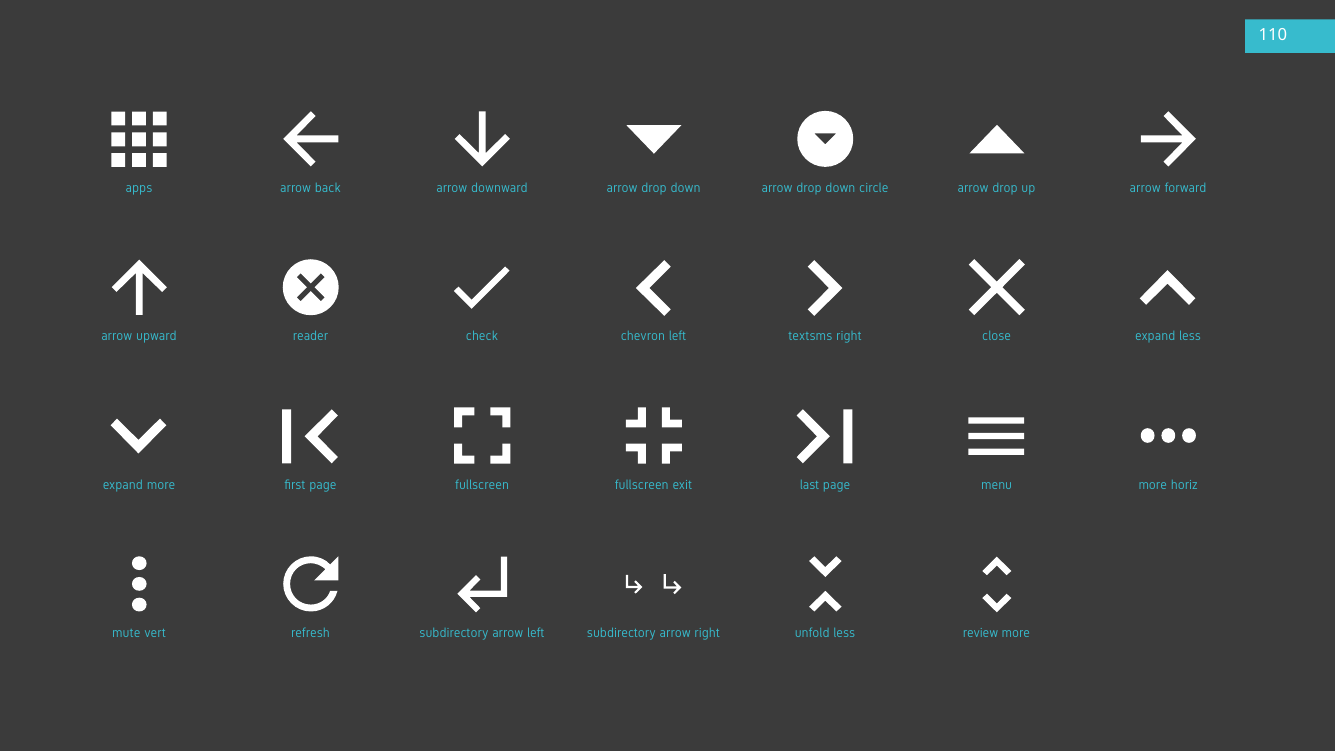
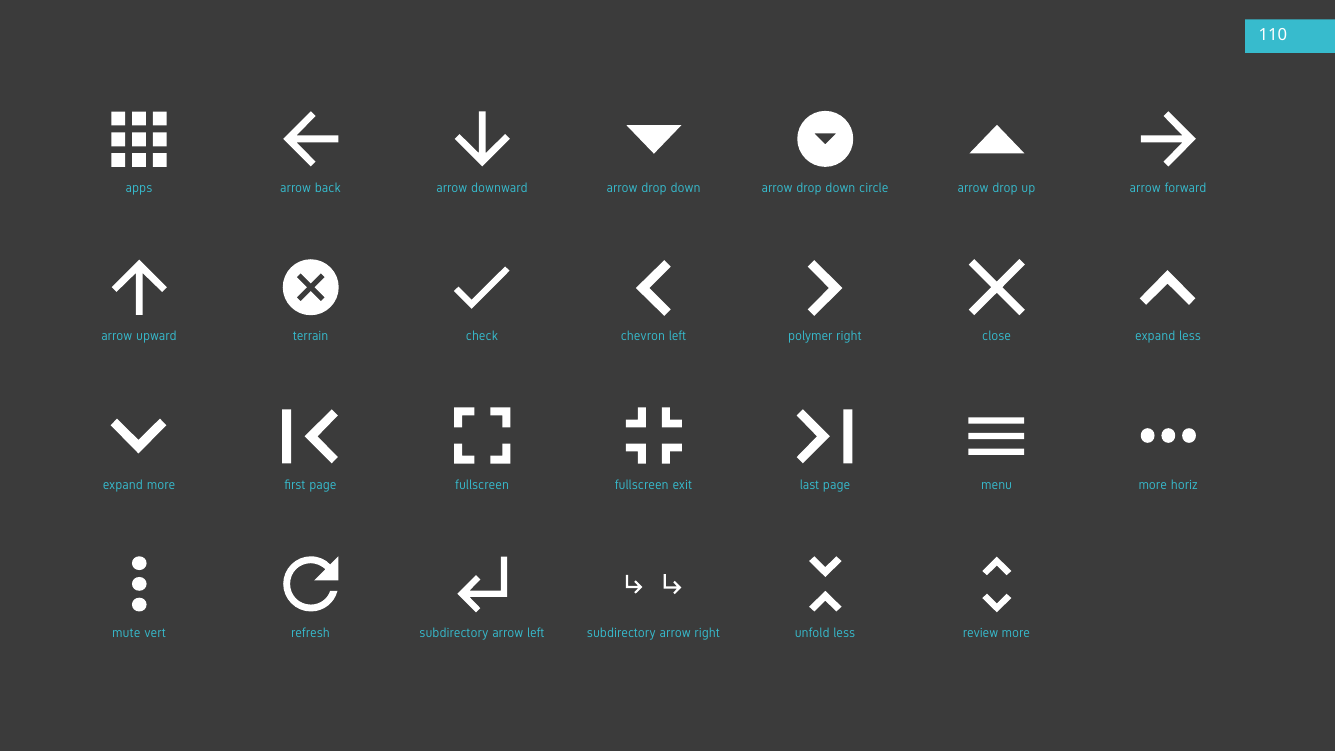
reader: reader -> terrain (311, 336)
textsms: textsms -> polymer (810, 336)
